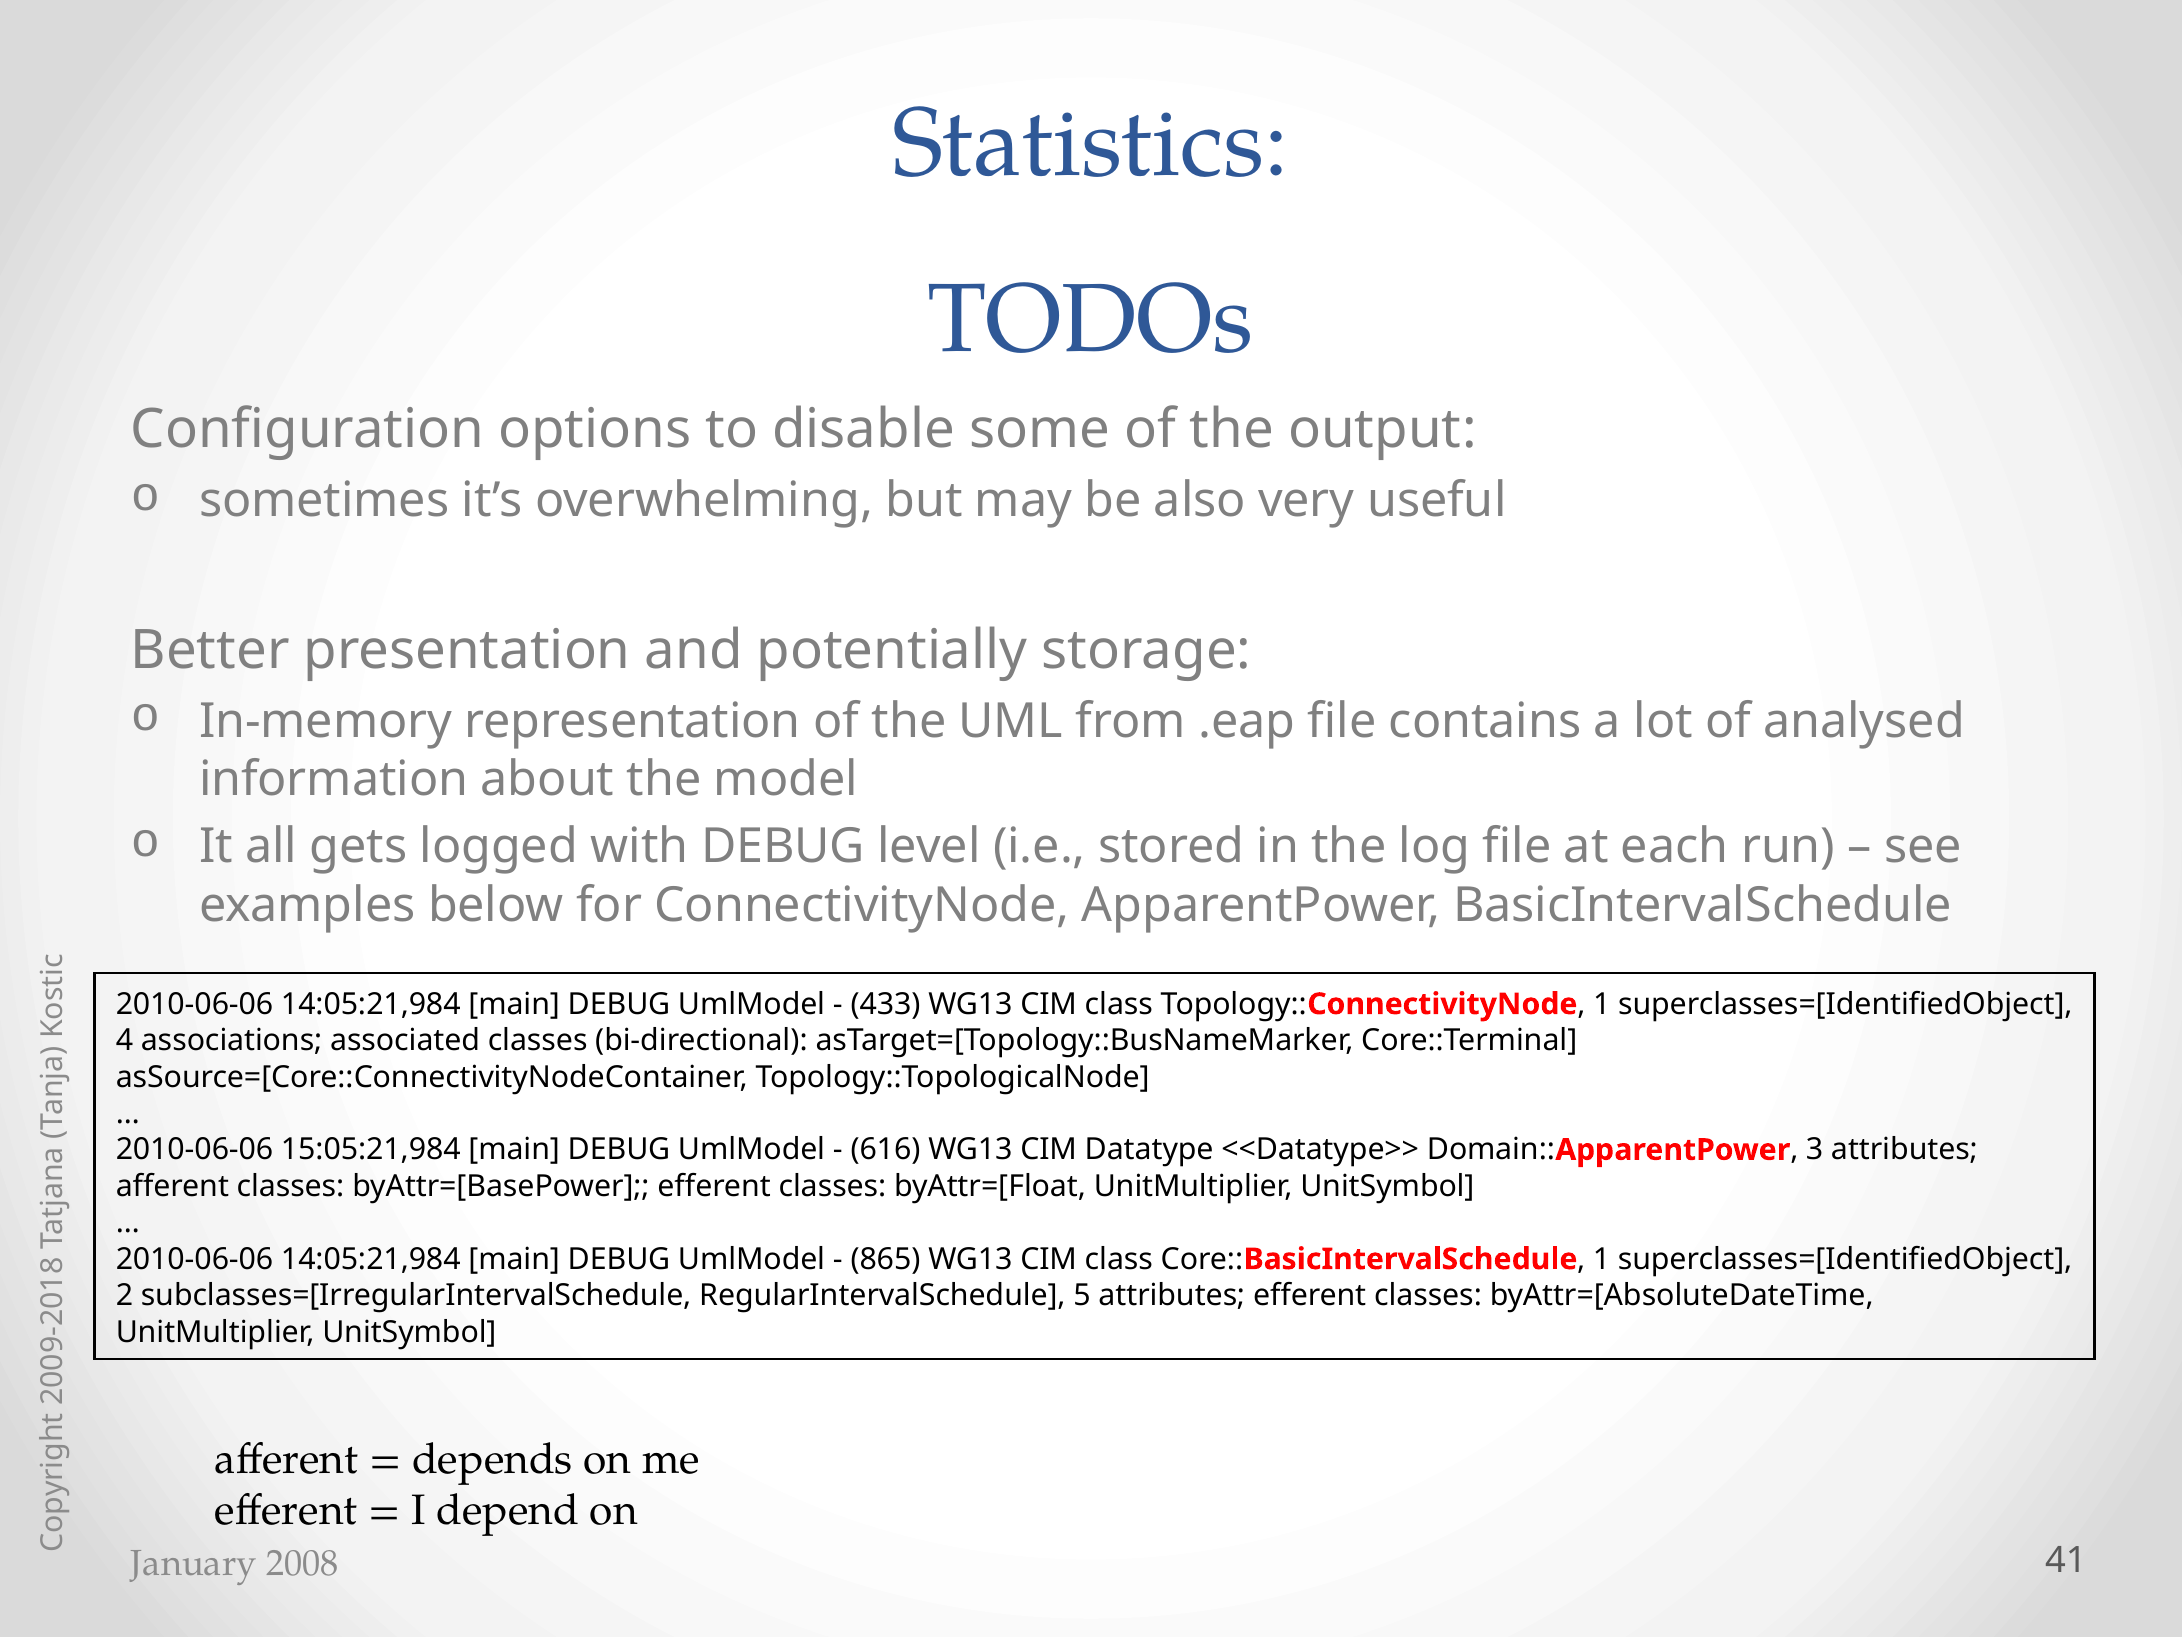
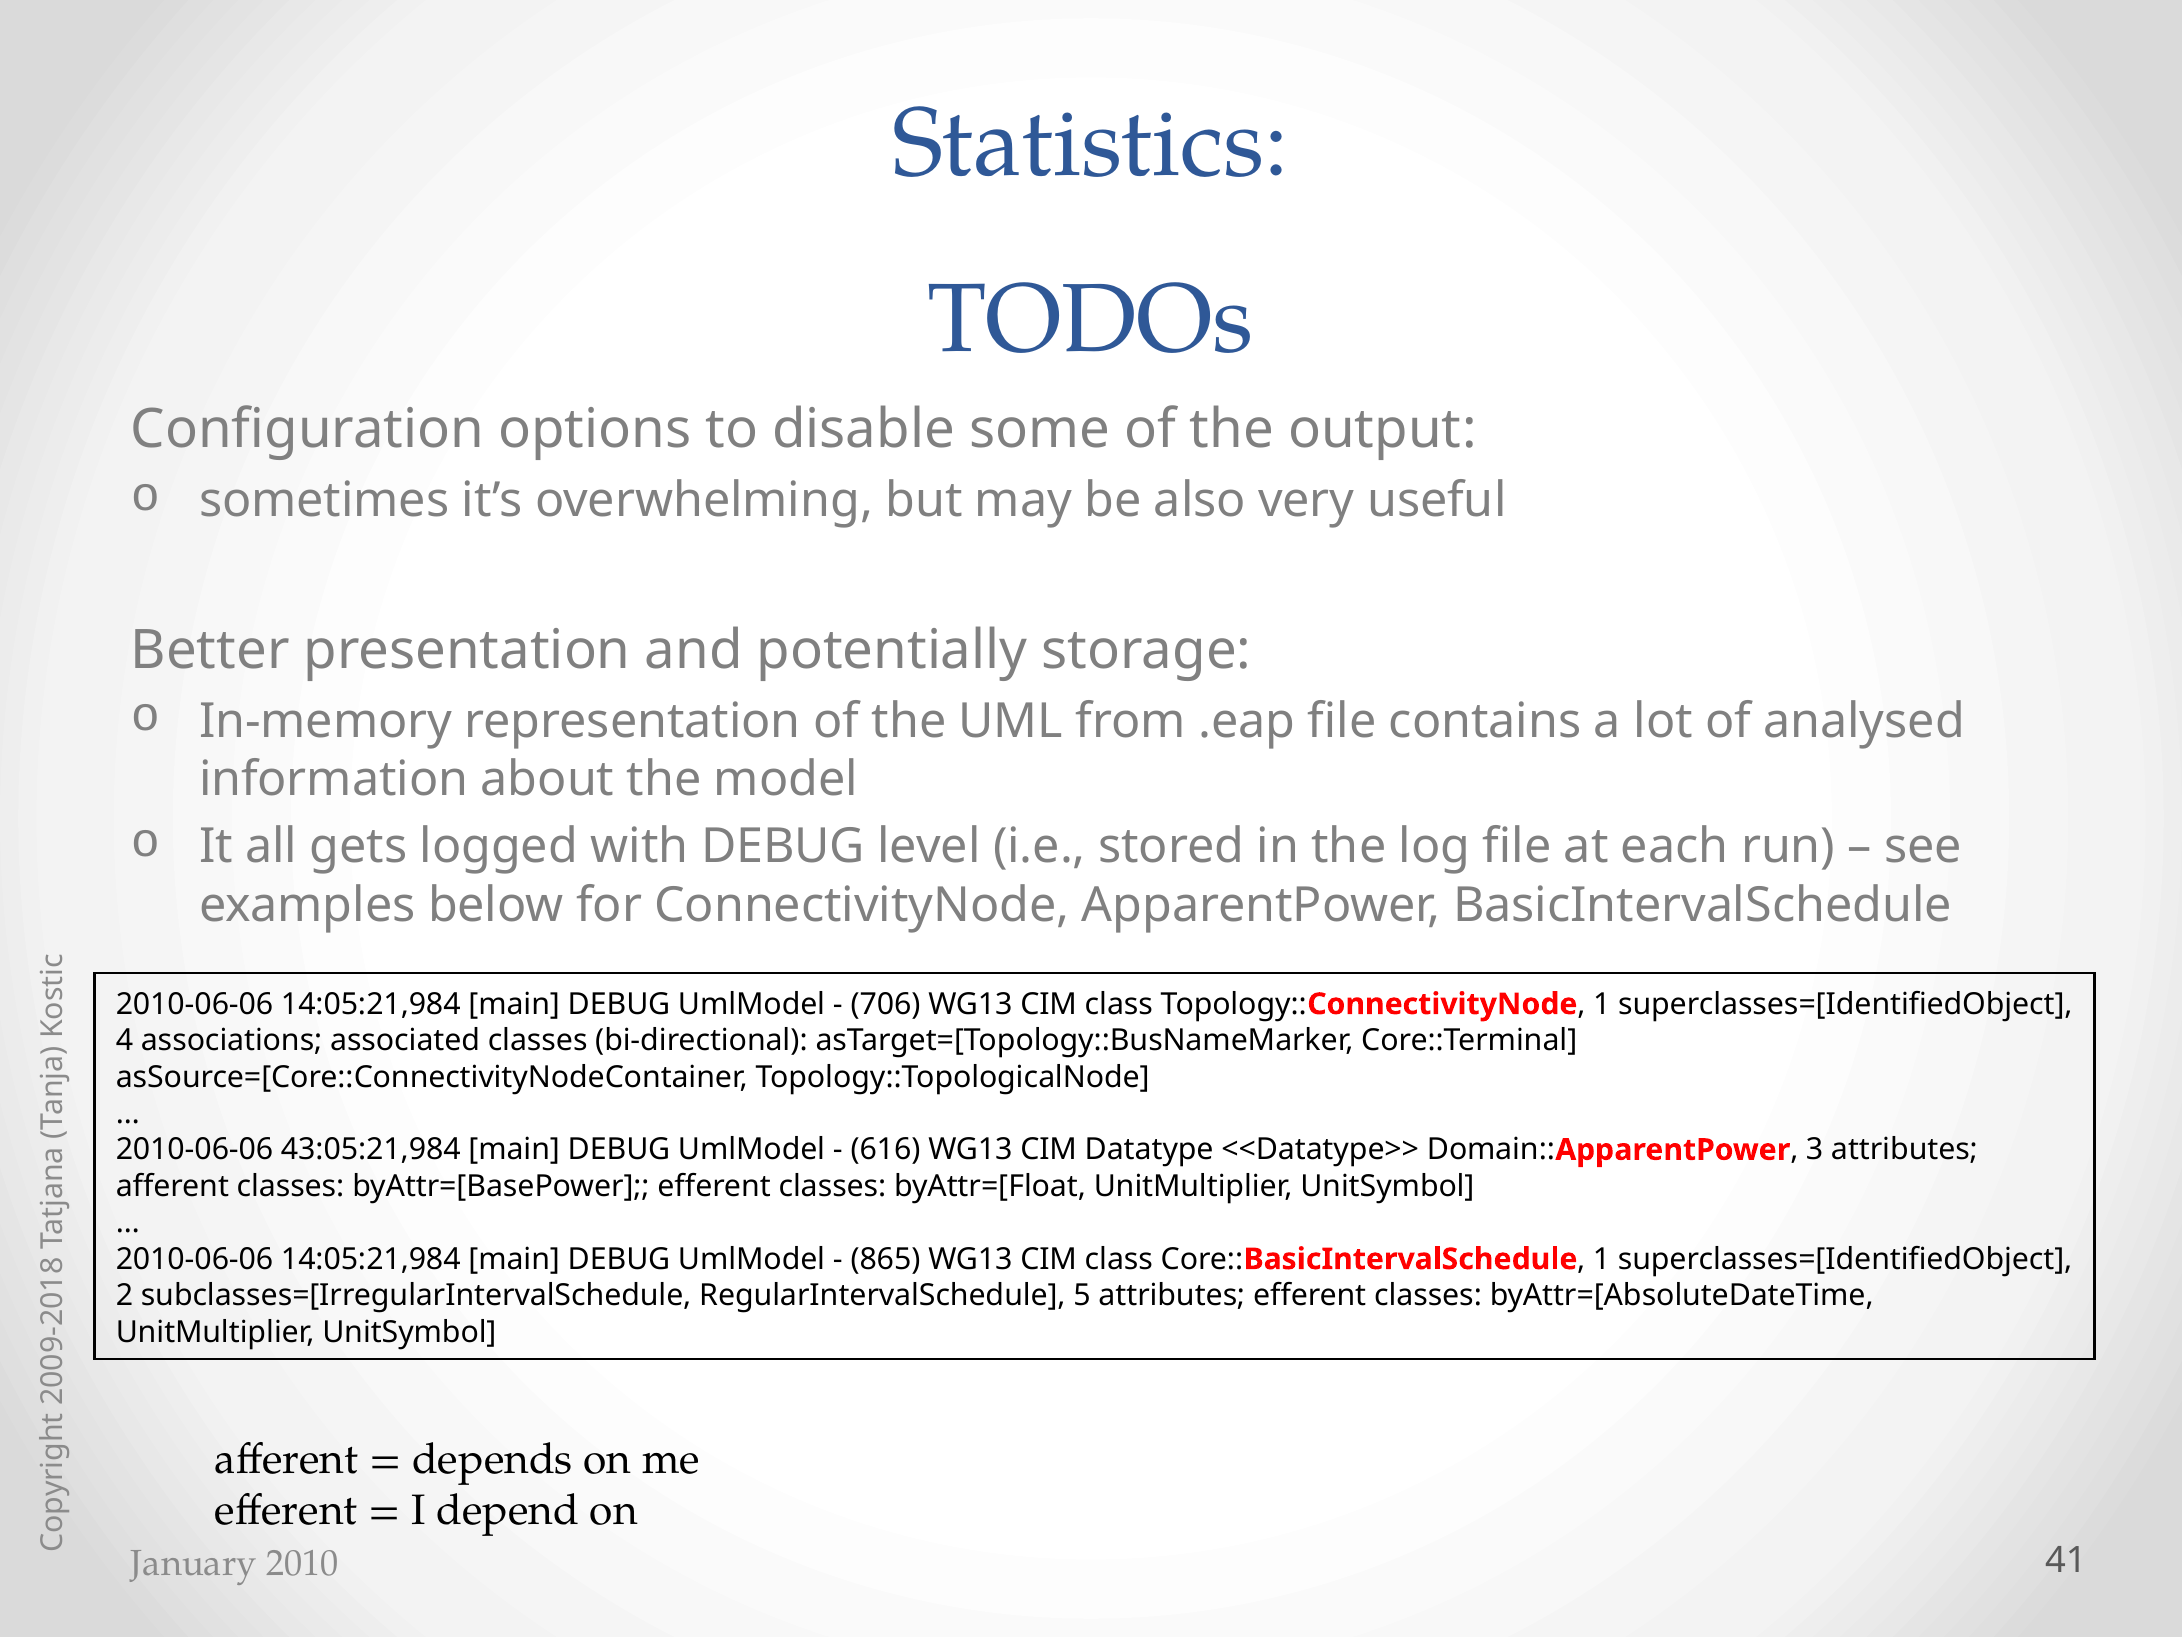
433: 433 -> 706 (886, 1004)
15:05:21,984: 15:05:21,984 -> 43:05:21,984 (371, 1150)
2008: 2008 -> 2010 (303, 1563)
